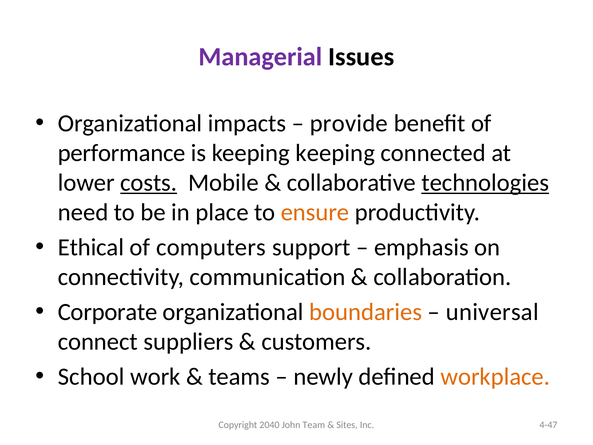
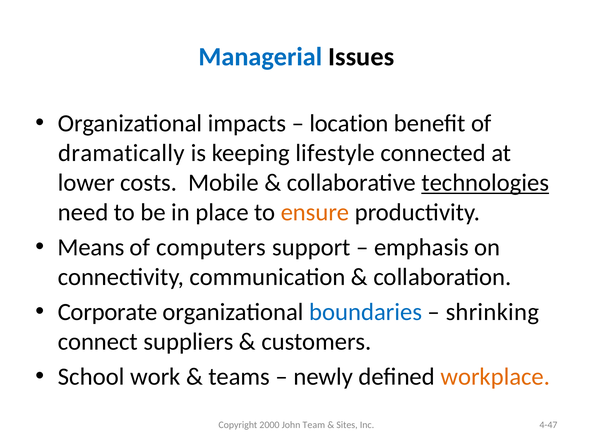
Managerial colour: purple -> blue (260, 57)
provide: provide -> location (349, 123)
performance: performance -> dramatically (121, 153)
keeping keeping: keeping -> lifestyle (335, 153)
costs underline: present -> none (149, 183)
Ethical: Ethical -> Means (91, 247)
boundaries colour: orange -> blue (366, 312)
universal: universal -> shrinking (492, 312)
2040: 2040 -> 2000 (269, 425)
